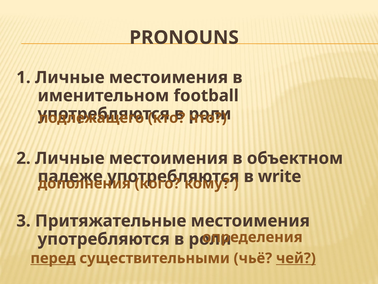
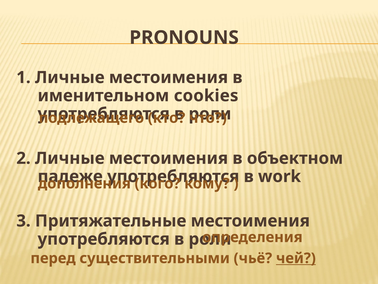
football: football -> cookies (206, 96)
write: write -> work (280, 176)
перед underline: present -> none (53, 258)
